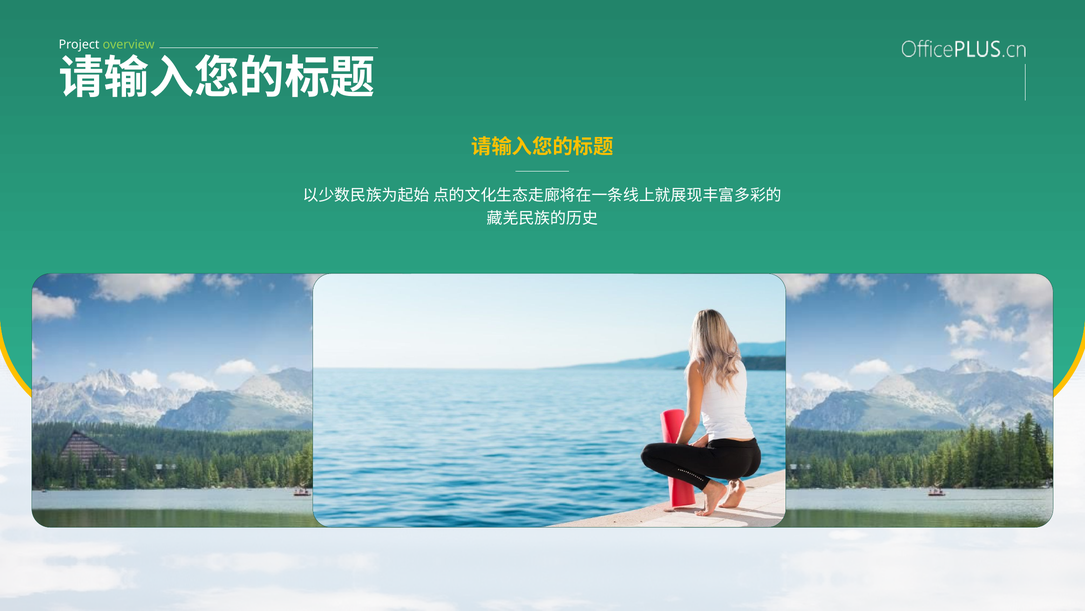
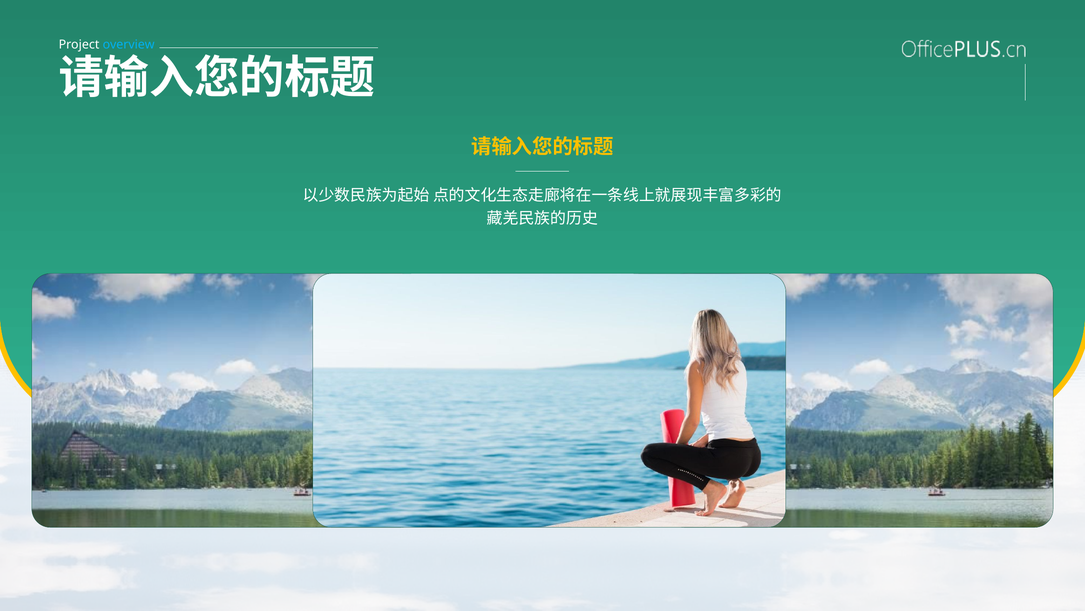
overview colour: light green -> light blue (129, 45)
